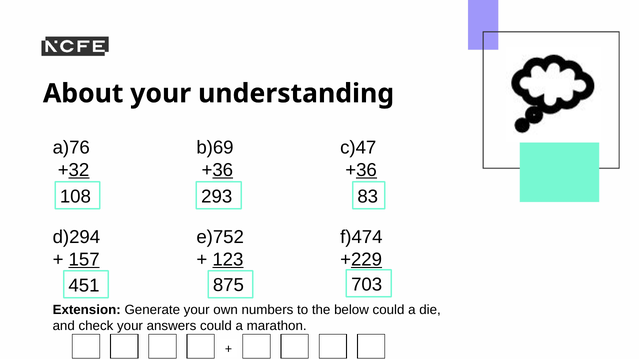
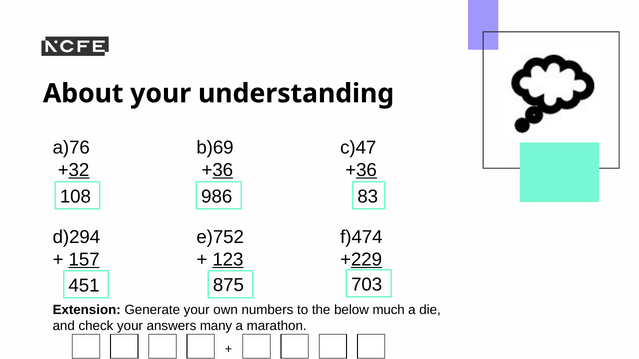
293: 293 -> 986 (217, 197)
below could: could -> much (389, 310)
answers could: could -> many (216, 326)
